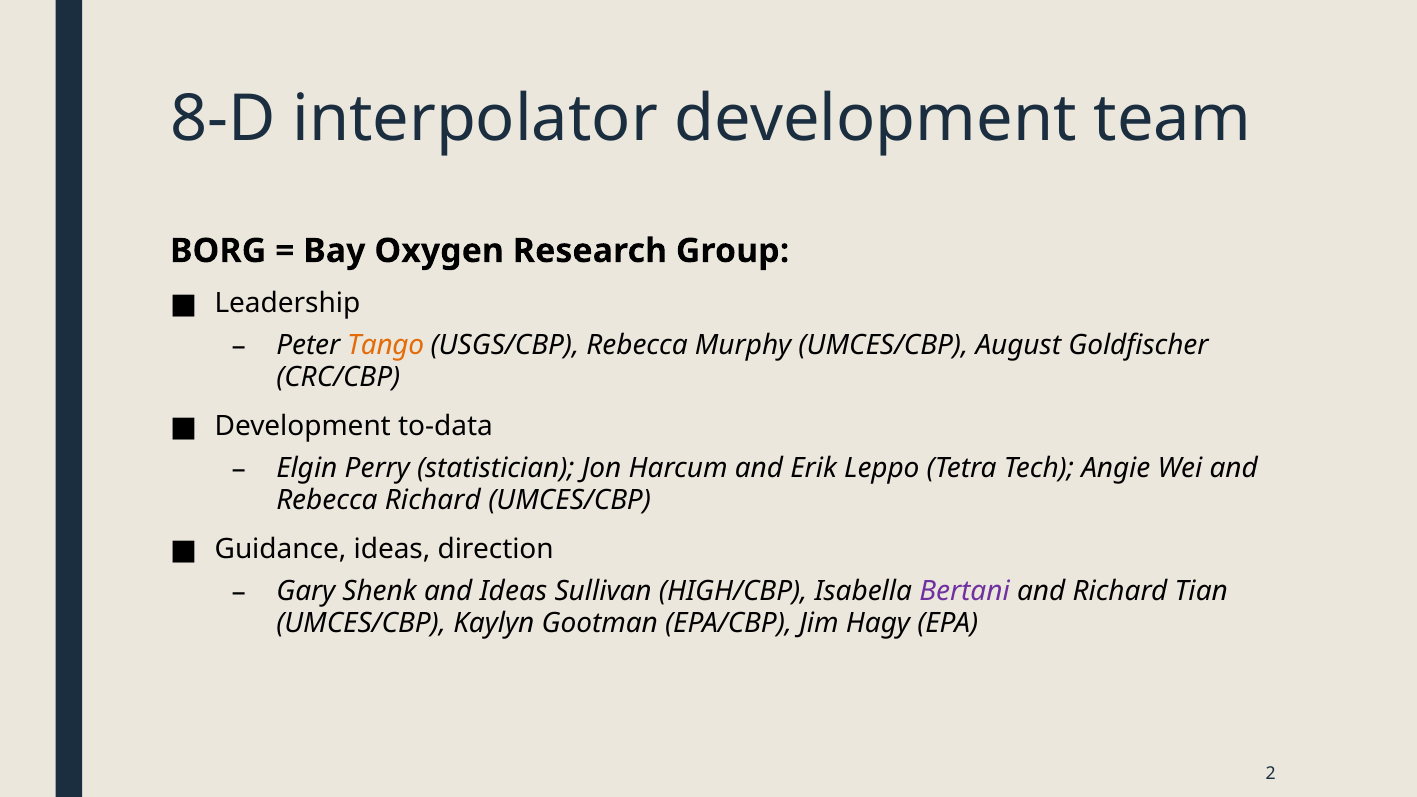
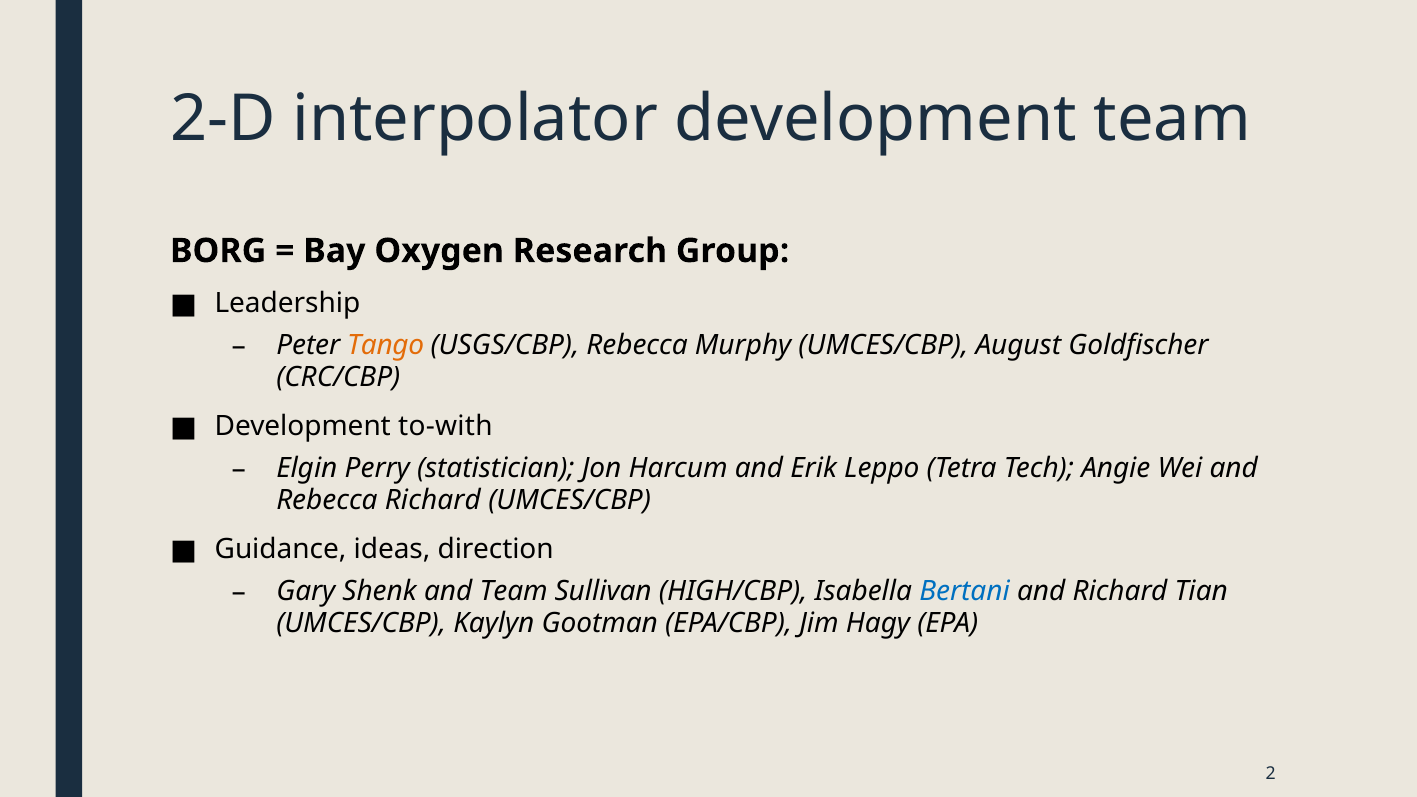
8-D: 8-D -> 2-D (223, 119)
to-data: to-data -> to-with (445, 427)
and Ideas: Ideas -> Team (514, 591)
Bertani colour: purple -> blue (965, 591)
